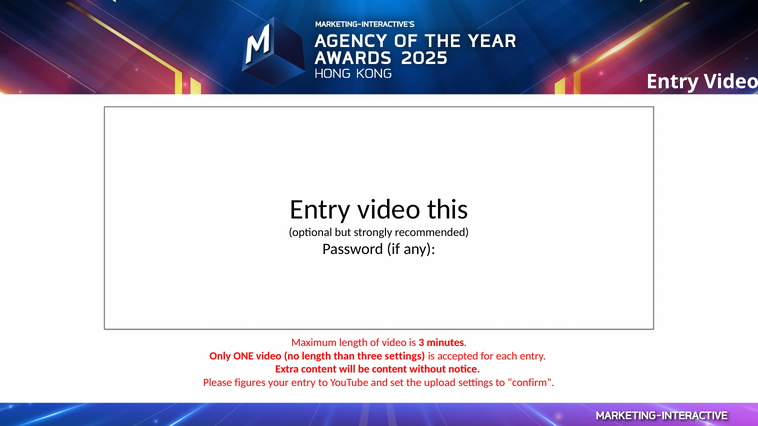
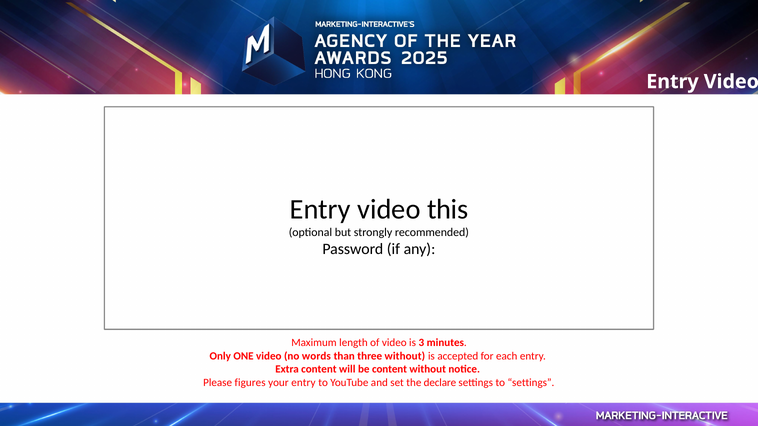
no length: length -> words (316, 356)
three settings: settings -> without (405, 356)
upload: upload -> declare (440, 383)
to confirm: confirm -> settings (531, 383)
